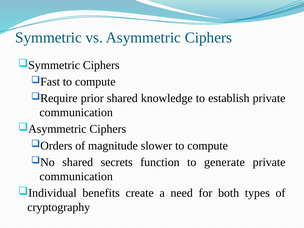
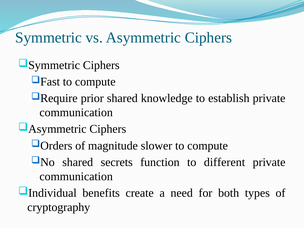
generate: generate -> different (225, 162)
